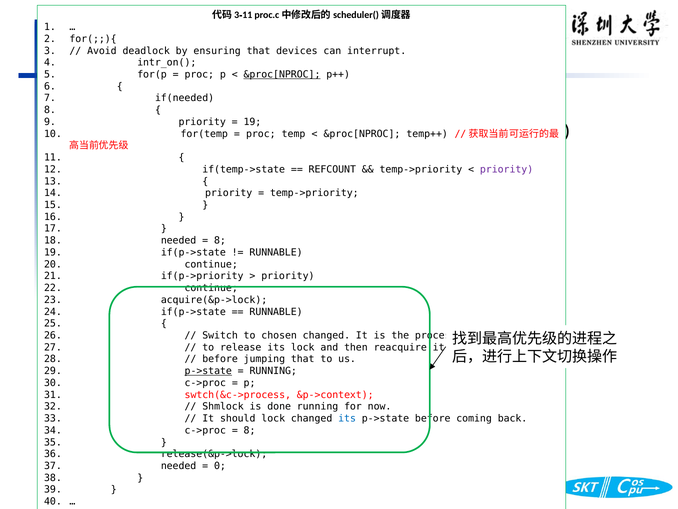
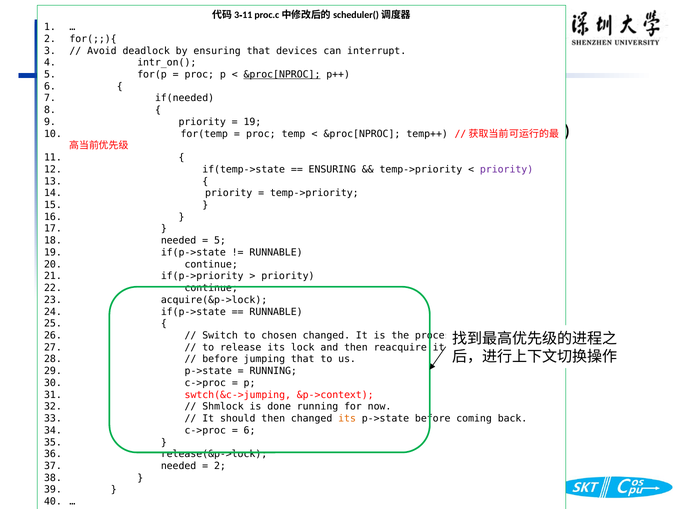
REFCOUNT: REFCOUNT -> ENSURING (332, 169)
8: 8 -> 5 (220, 240)
p->state underline: present -> none (208, 371)
swtch(&c->process: swtch(&c->process -> swtch(&c->jumping (238, 394)
should lock: lock -> then (273, 418)
its colour: blue -> orange (347, 418)
8: 8 -> 6 (250, 430)
0: 0 -> 2 (220, 466)
